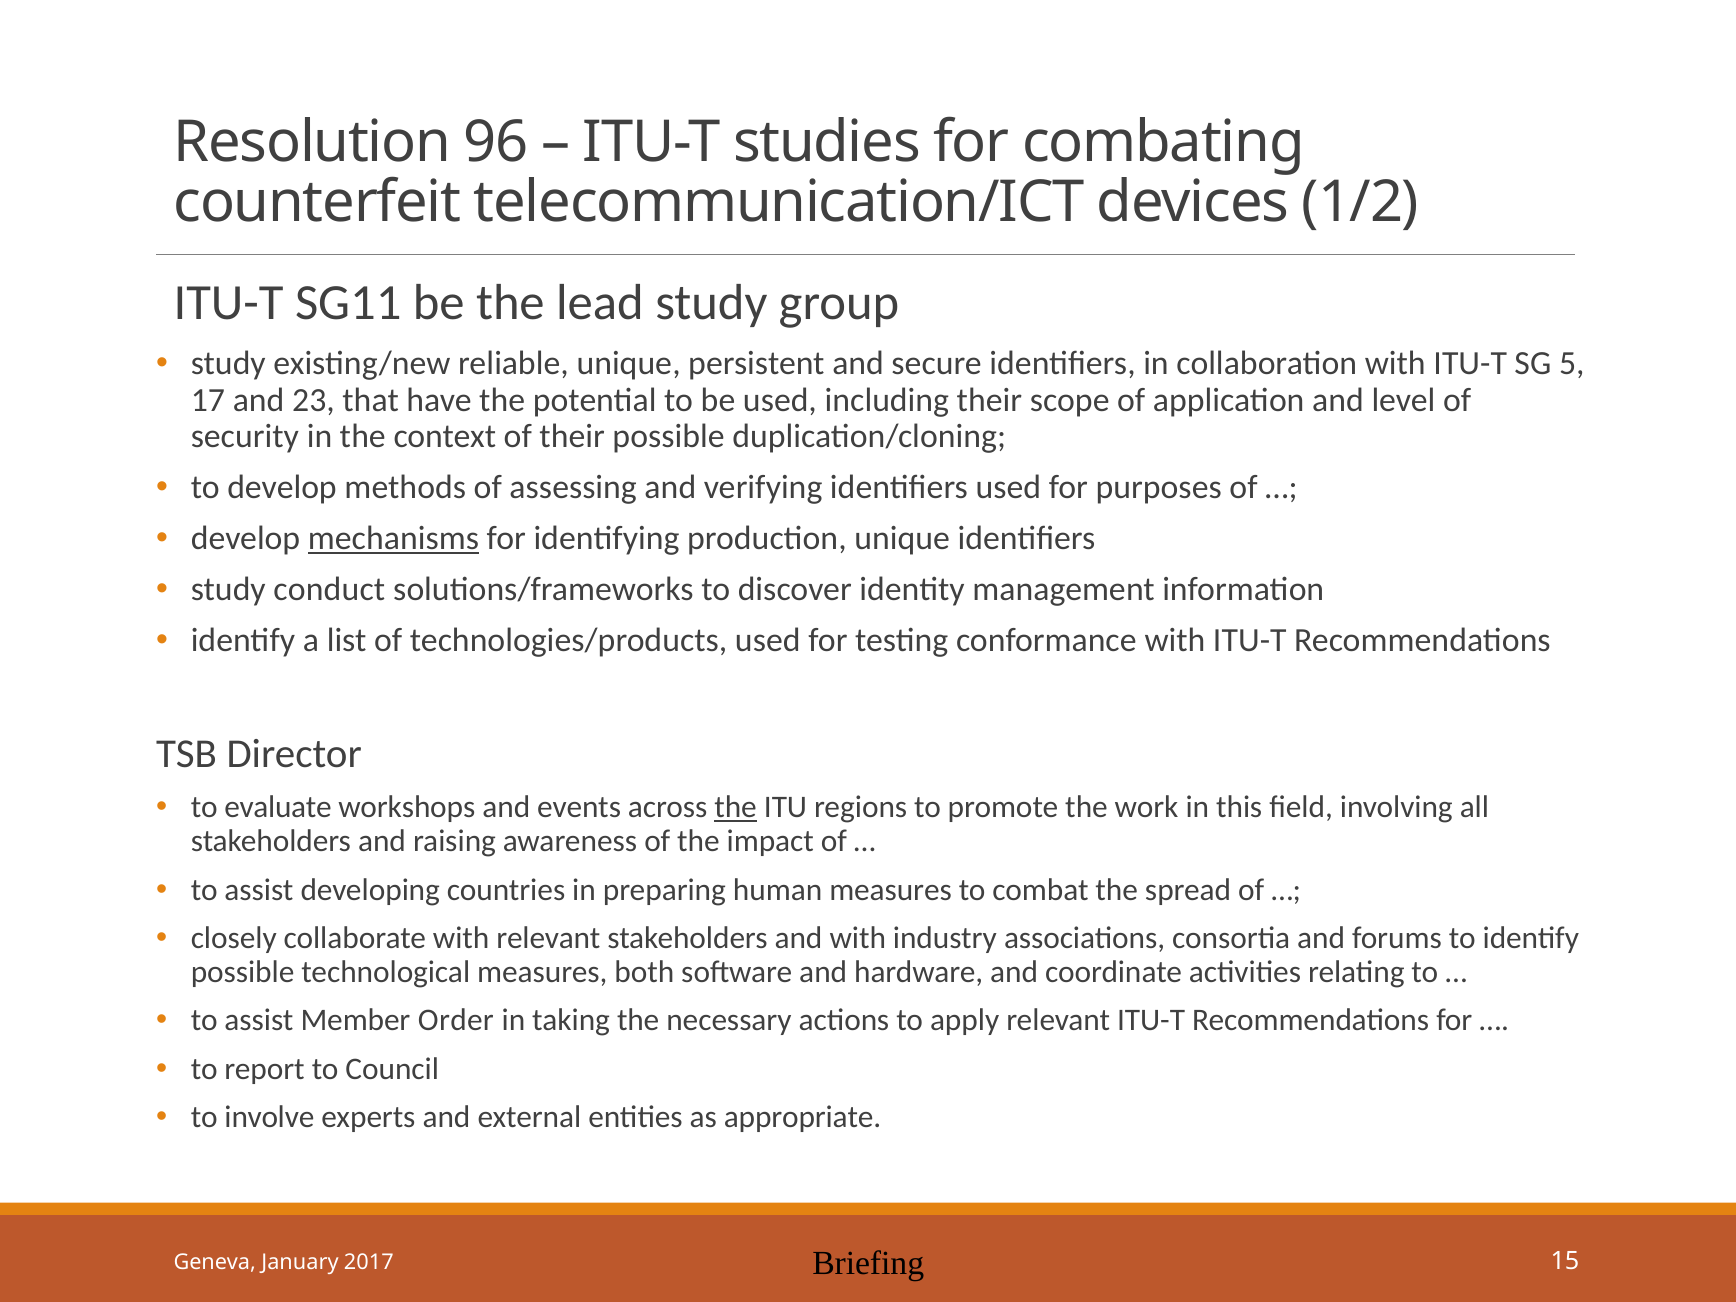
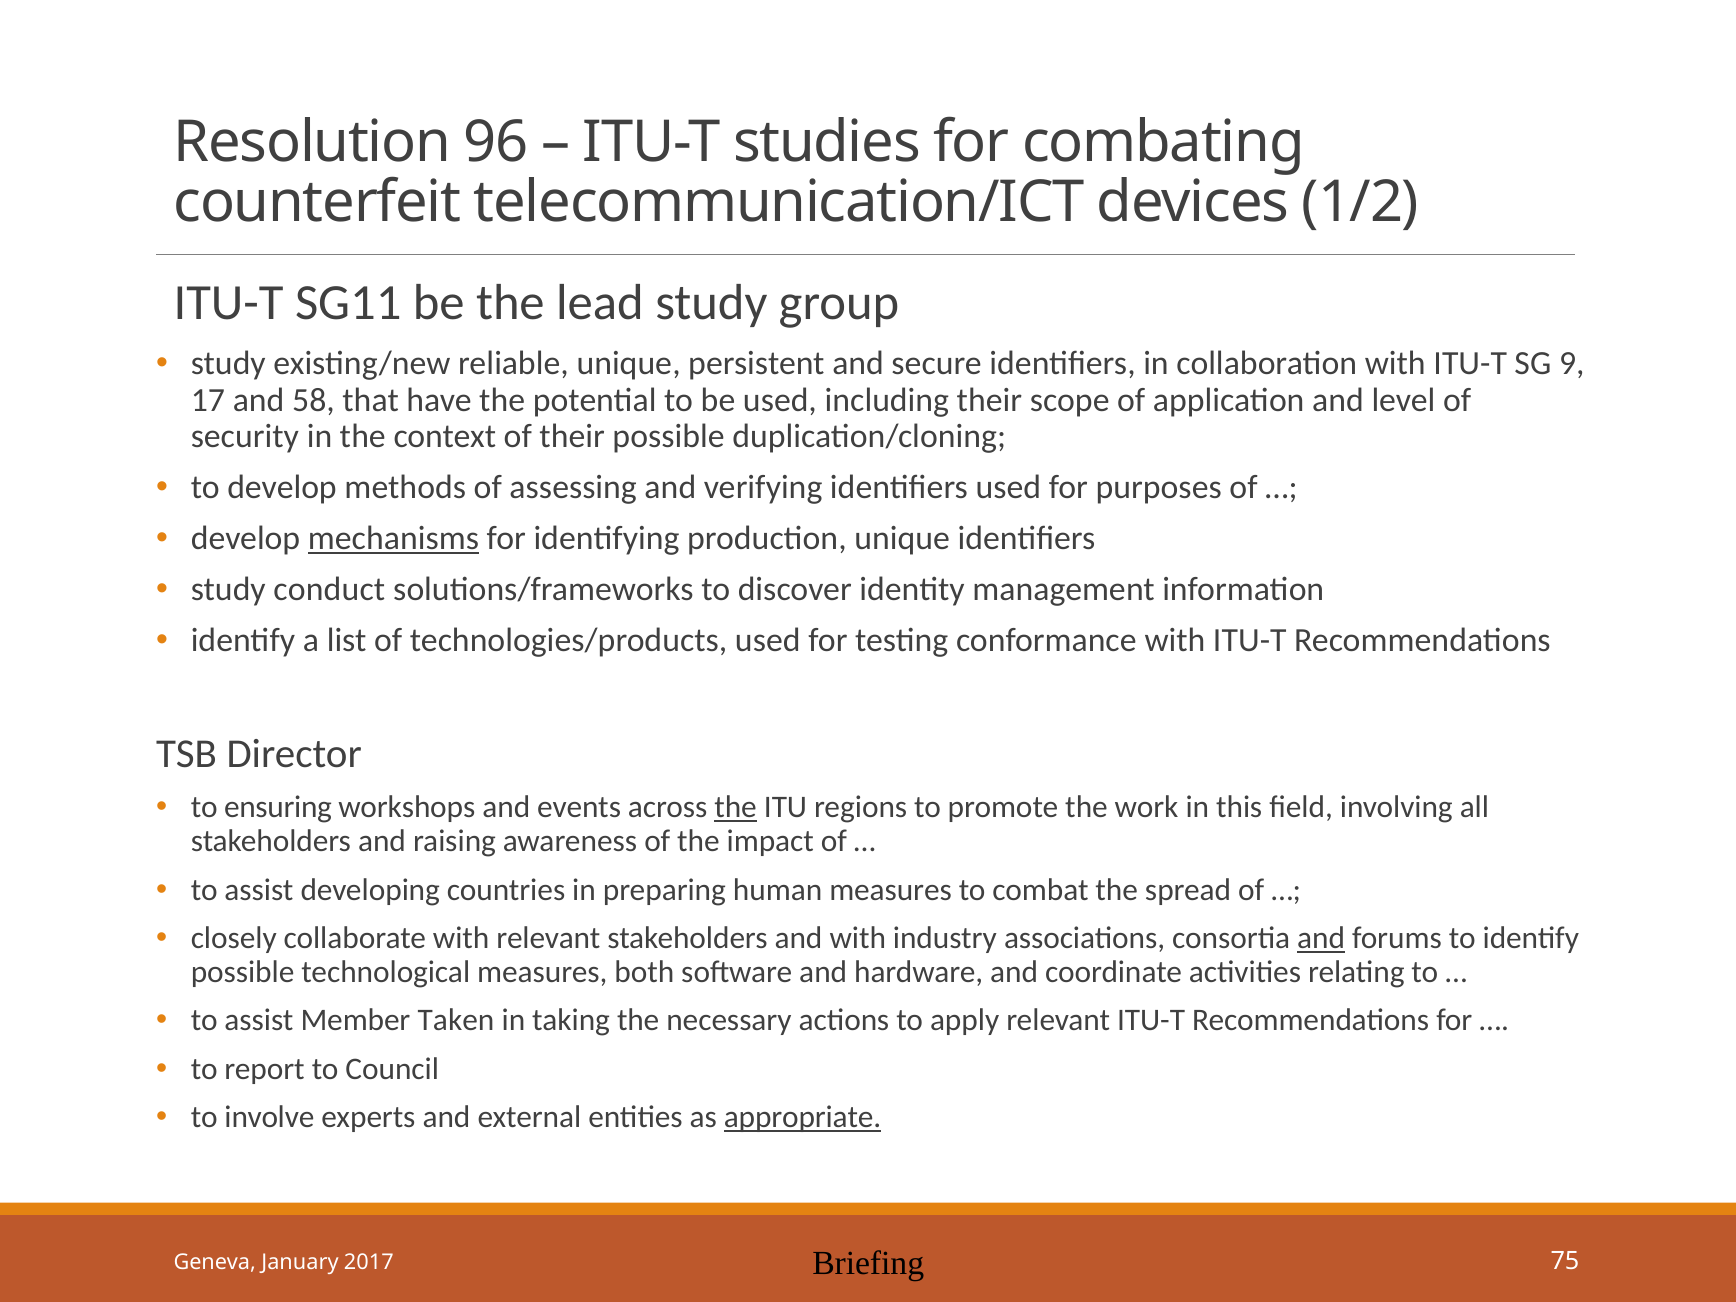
5: 5 -> 9 (1572, 363)
23: 23 -> 58 (313, 400)
evaluate: evaluate -> ensuring (278, 808)
and underline: none -> present (1321, 938)
Order: Order -> Taken (456, 1021)
appropriate underline: none -> present (803, 1117)
15: 15 -> 75 (1565, 1261)
